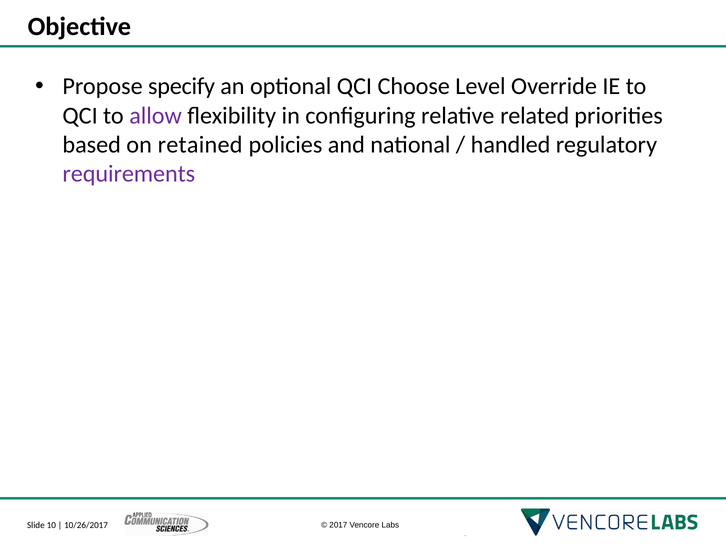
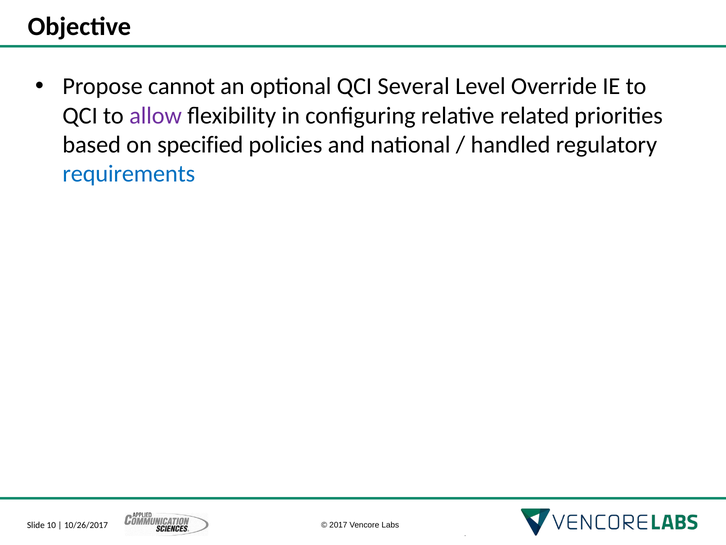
specify: specify -> cannot (182, 86)
Choose: Choose -> Several (414, 86)
retained: retained -> specified (200, 144)
requirements colour: purple -> blue (129, 174)
